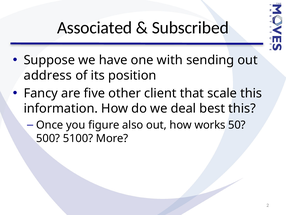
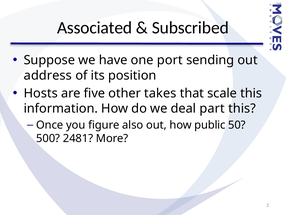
with: with -> port (170, 60)
Fancy: Fancy -> Hosts (41, 93)
client: client -> takes (160, 93)
best: best -> part (212, 108)
works: works -> public (210, 125)
5100: 5100 -> 2481 (78, 138)
